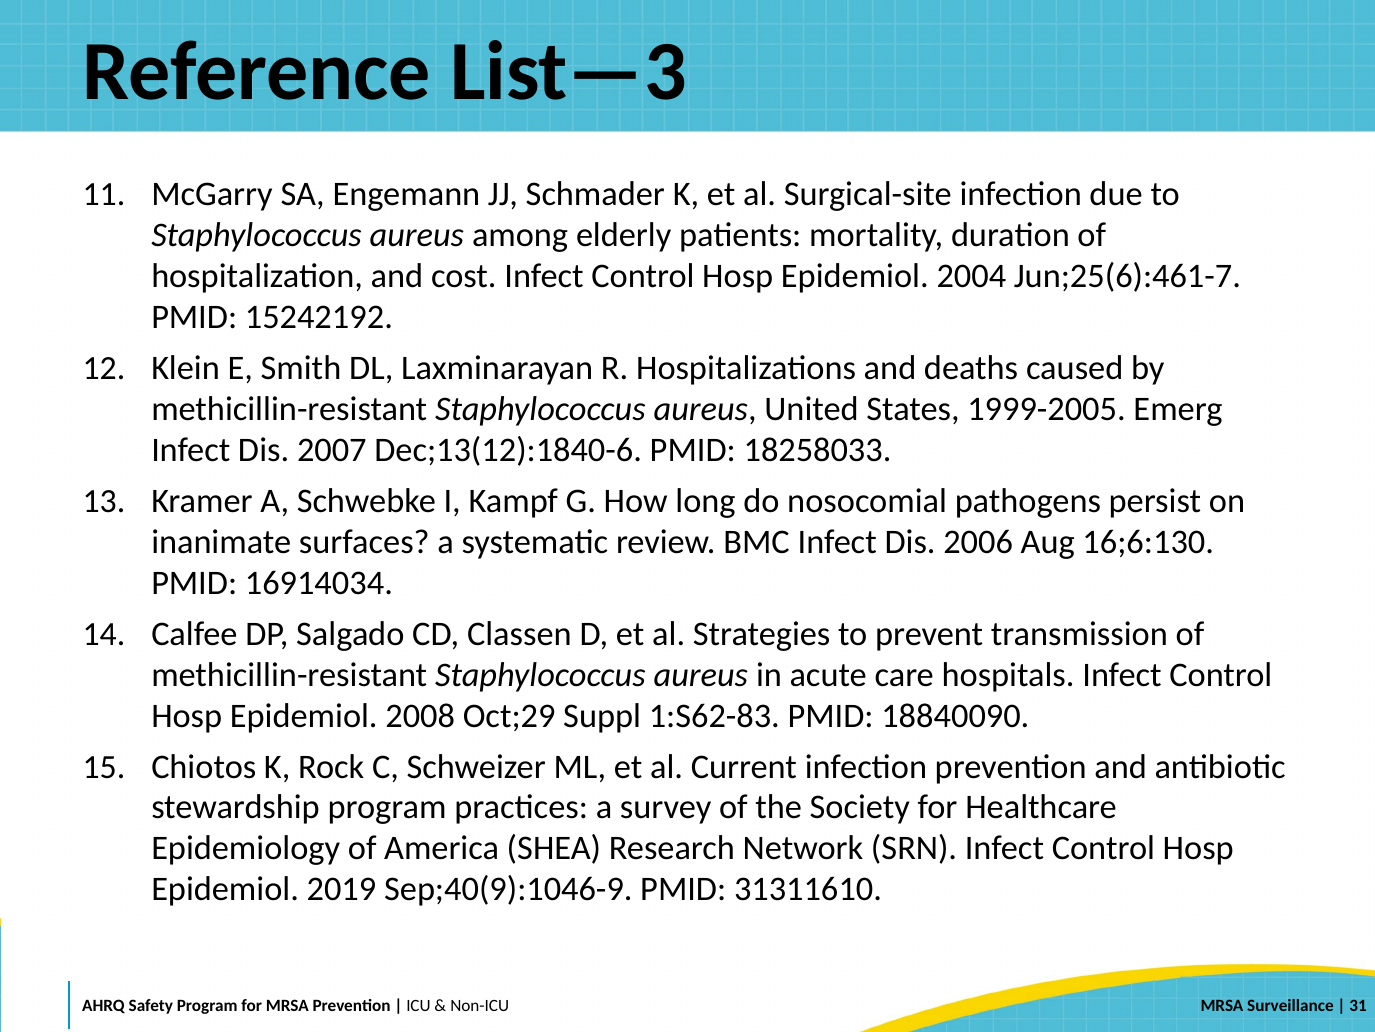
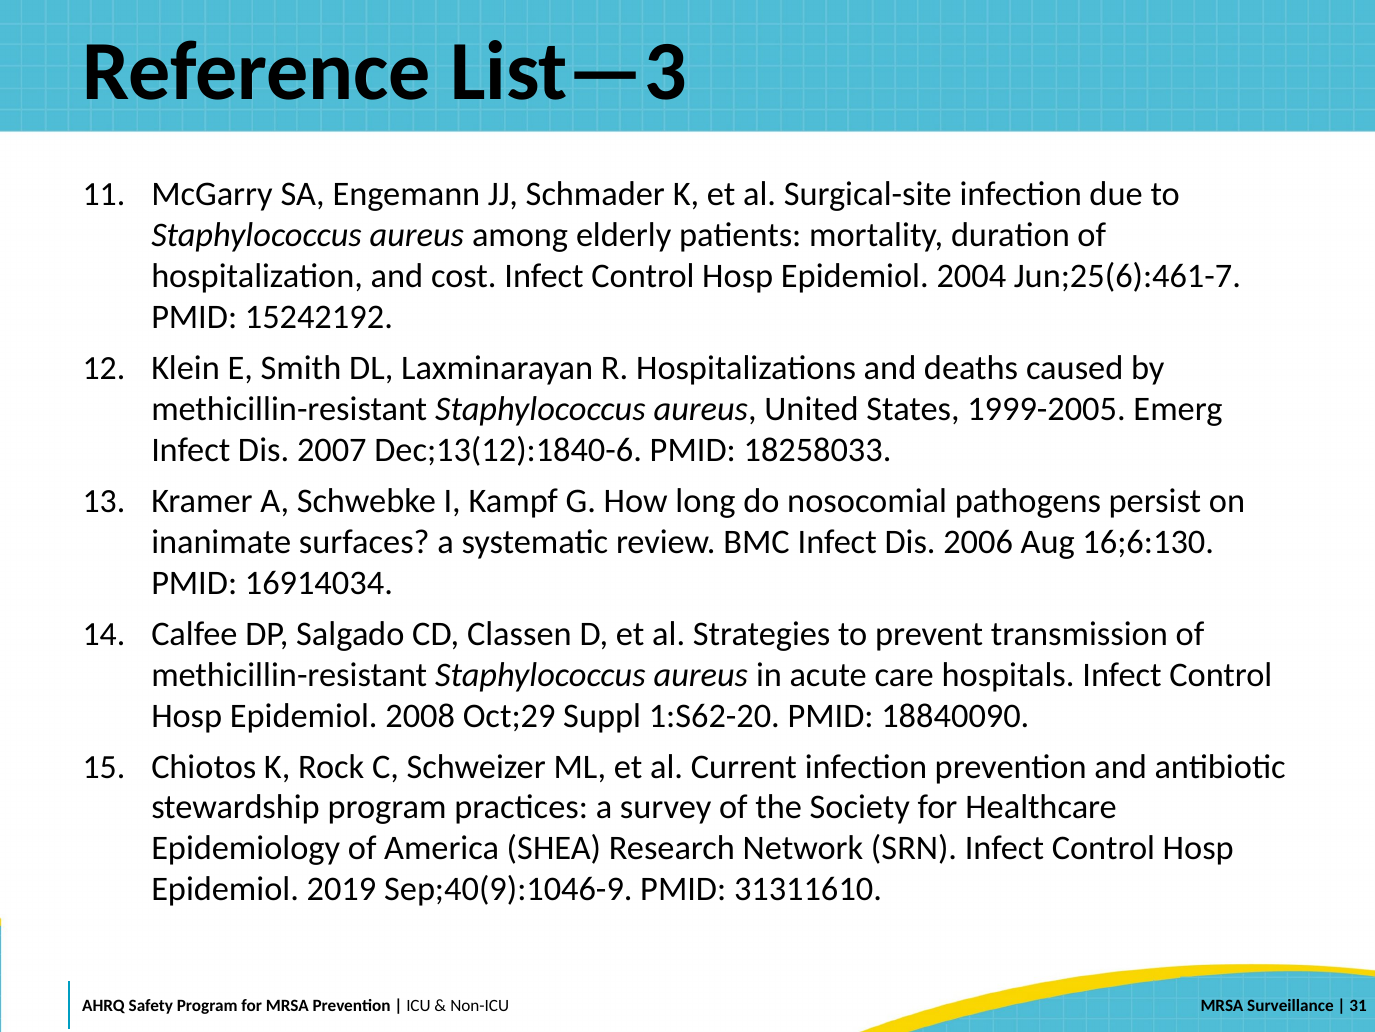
1:S62-83: 1:S62-83 -> 1:S62-20 (714, 715)
